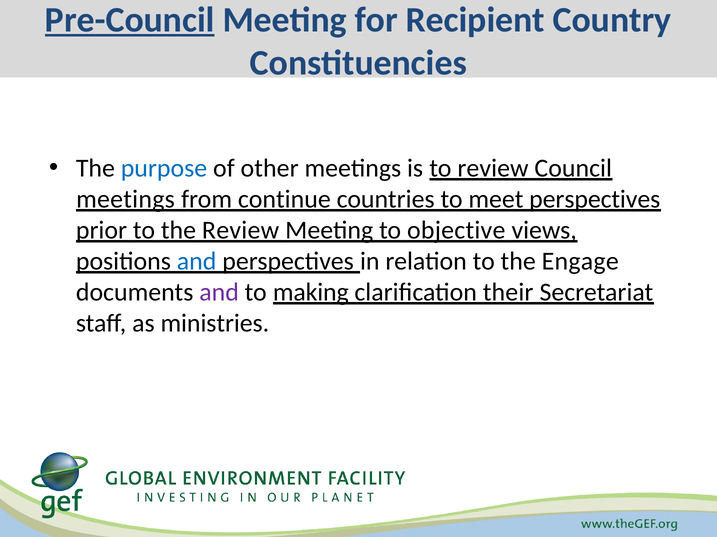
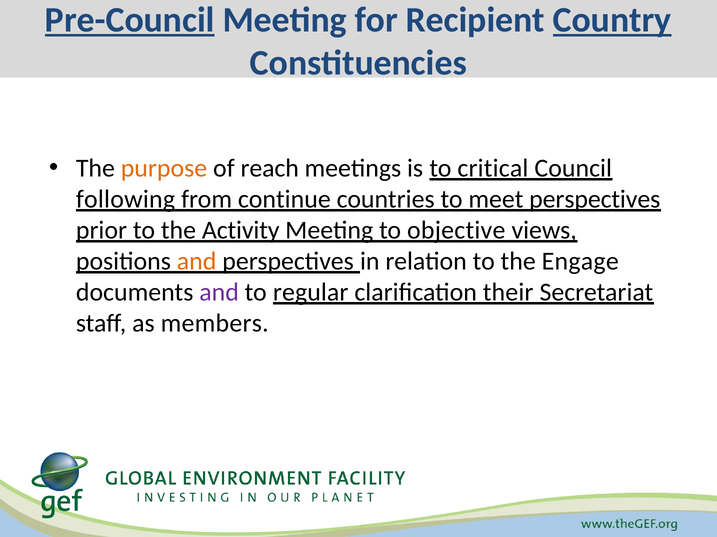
Country underline: none -> present (612, 20)
purpose colour: blue -> orange (164, 168)
other: other -> reach (270, 168)
to review: review -> critical (493, 168)
meetings: meetings -> following (125, 199)
the Review: Review -> Activity (241, 230)
and colour: blue -> orange (197, 261)
making: making -> regular (311, 293)
ministries: ministries -> members (215, 324)
